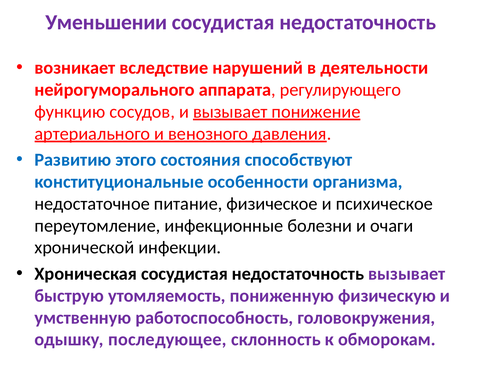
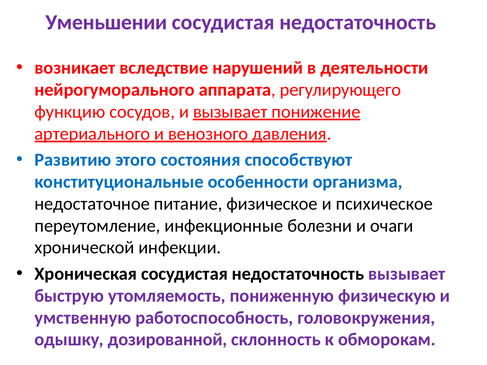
последующее: последующее -> дозированной (168, 340)
